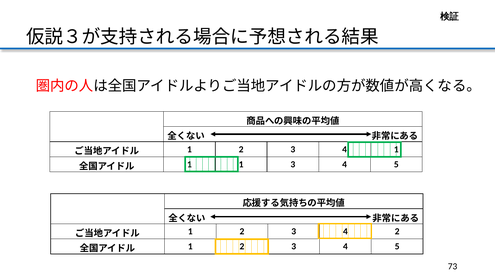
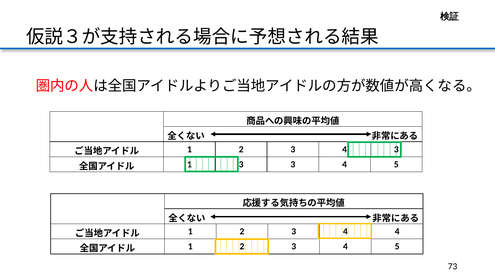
4 1: 1 -> 3 (396, 149)
1 1: 1 -> 3 (241, 164)
4 2: 2 -> 4 (397, 231)
